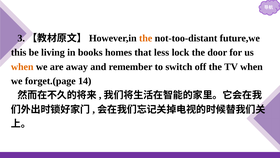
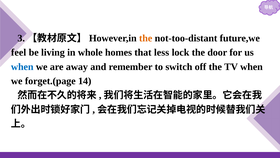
this: this -> feel (19, 52)
books: books -> whole (90, 52)
when colour: orange -> blue (22, 67)
